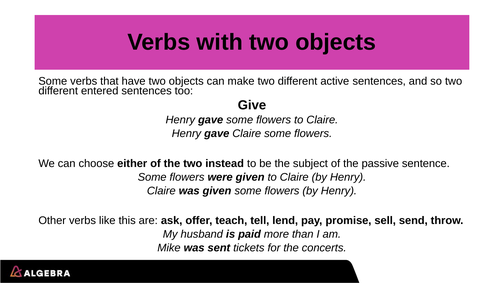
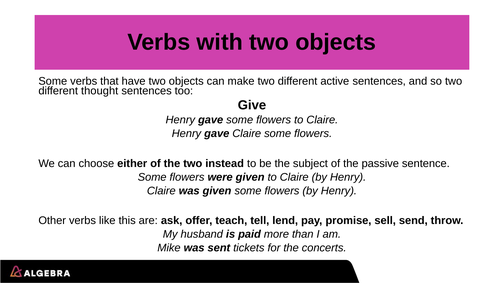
entered: entered -> thought (100, 91)
